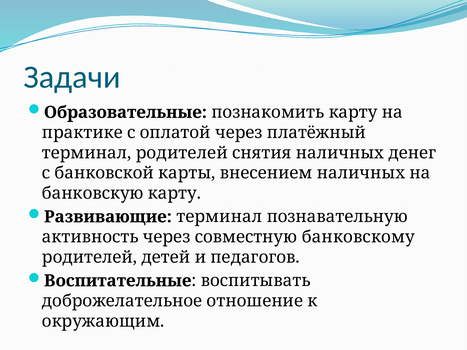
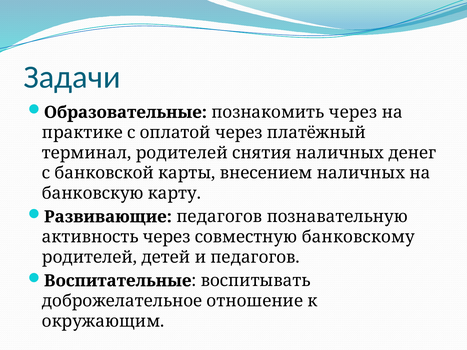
познакомить карту: карту -> через (353, 112)
Развивающие терминал: терминал -> педагогов (219, 217)
